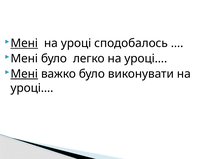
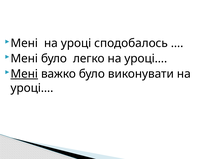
Мені underline: present -> none (24, 43)
